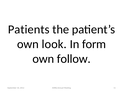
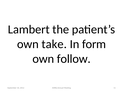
Patients: Patients -> Lambert (29, 29)
look: look -> take (54, 44)
